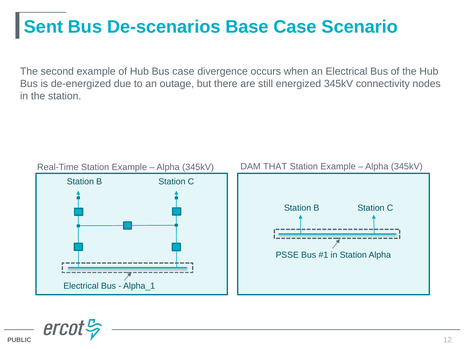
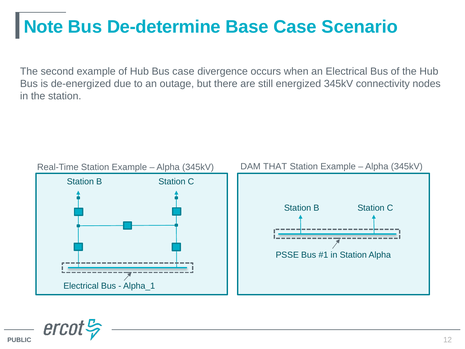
Sent: Sent -> Note (44, 27)
De-scenarios: De-scenarios -> De-determine (164, 27)
